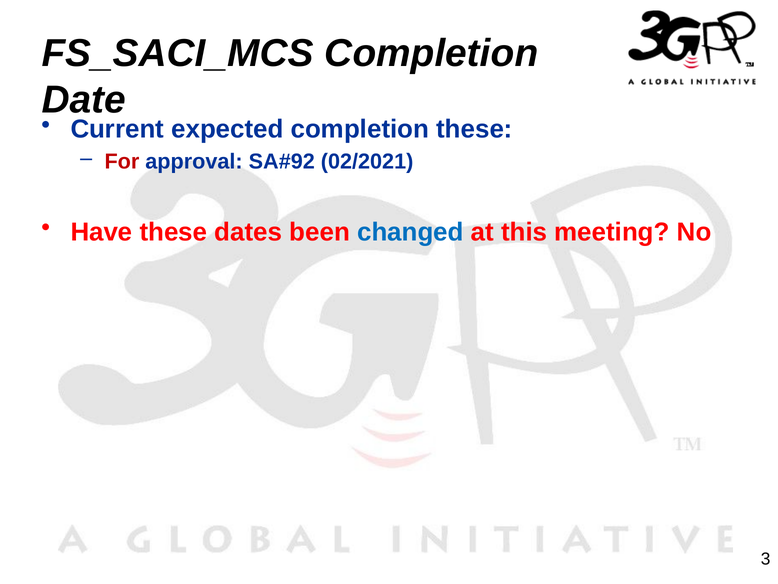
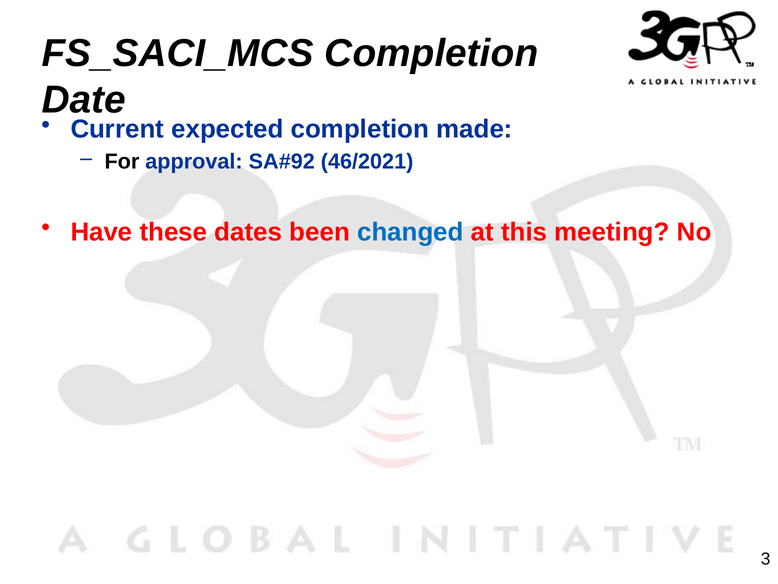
completion these: these -> made (474, 129)
For colour: red -> black (122, 162)
02/2021: 02/2021 -> 46/2021 (367, 162)
